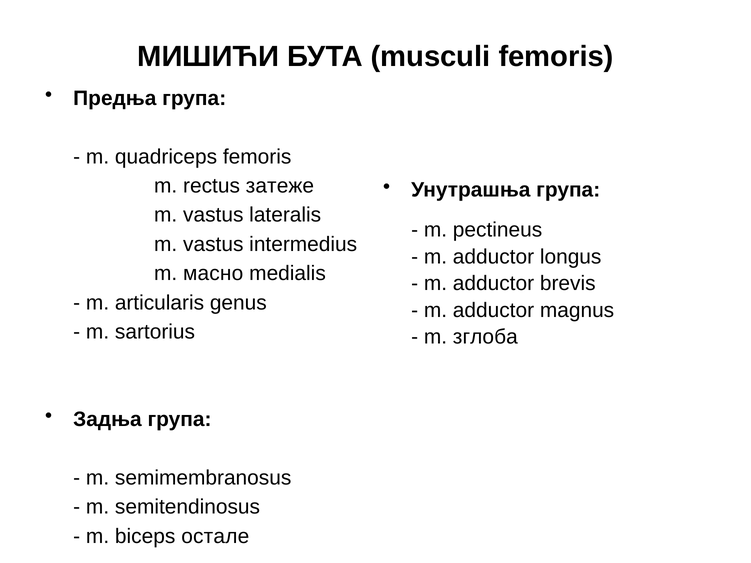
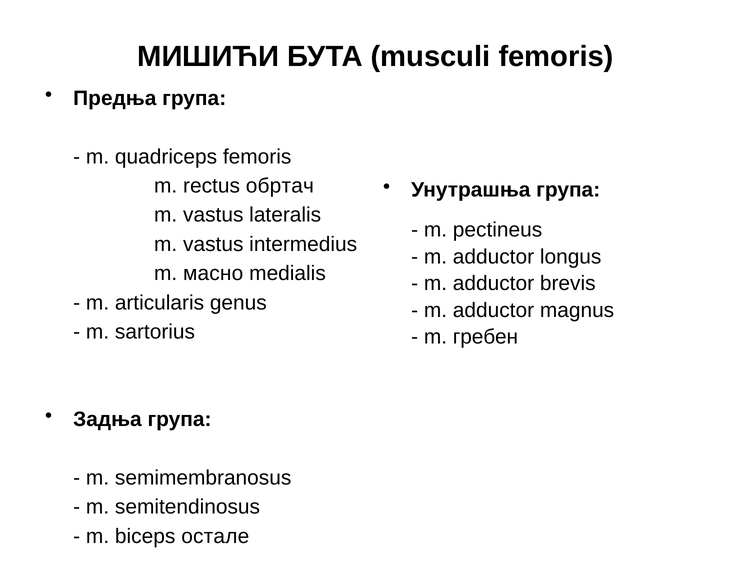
затеже: затеже -> обртач (280, 186)
зглоба: зглоба -> гребен (485, 337)
